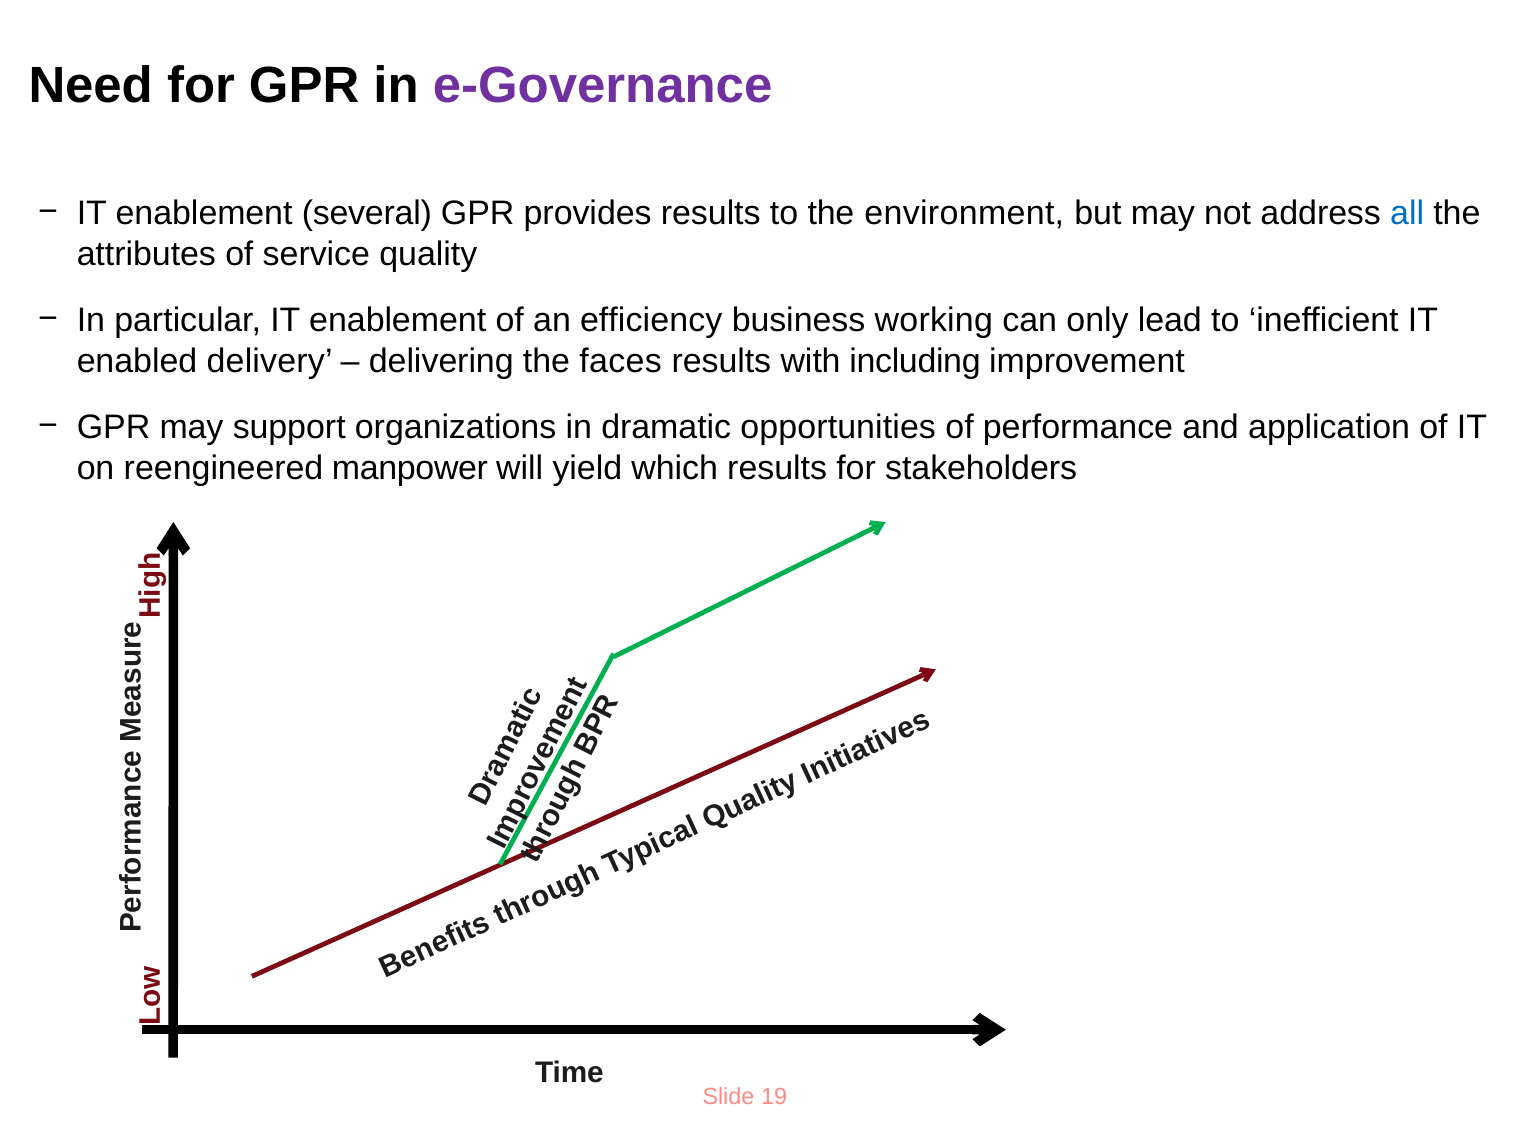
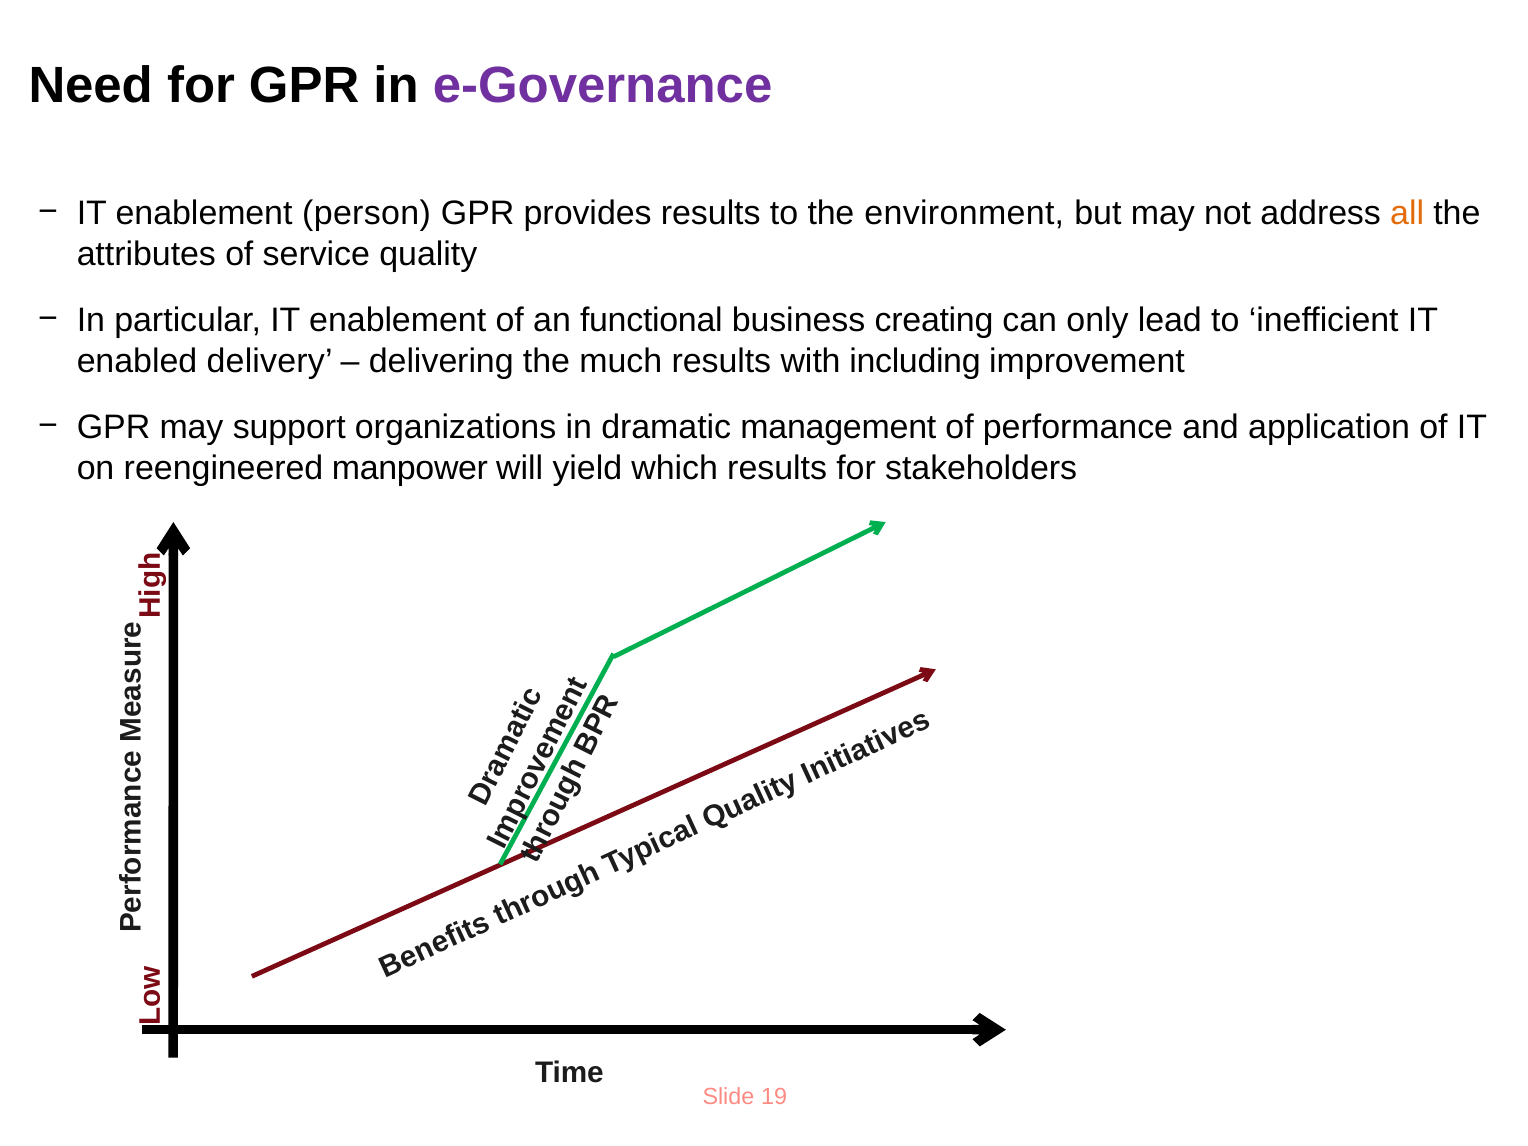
several: several -> person (367, 214)
all colour: blue -> orange (1407, 214)
efficiency: efficiency -> functional (651, 321)
working: working -> creating (934, 321)
faces: faces -> much (621, 361)
opportunities: opportunities -> management (838, 428)
